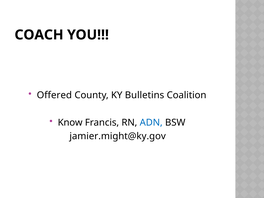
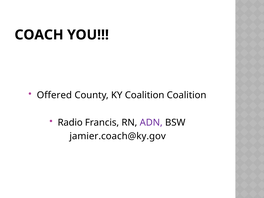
KY Bulletins: Bulletins -> Coalition (145, 95)
Know: Know -> Radio (70, 123)
ADN colour: blue -> purple (151, 123)
jamier.might@ky.gov: jamier.might@ky.gov -> jamier.coach@ky.gov (118, 136)
